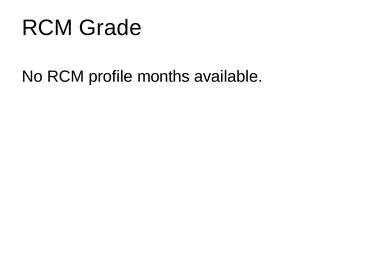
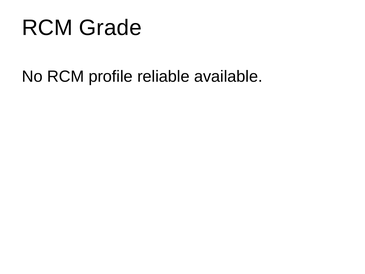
months: months -> reliable (163, 77)
